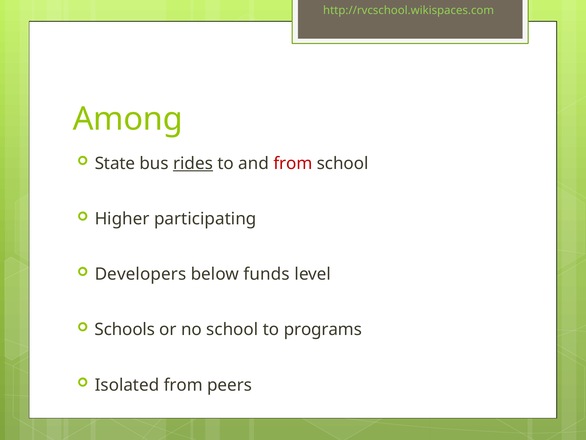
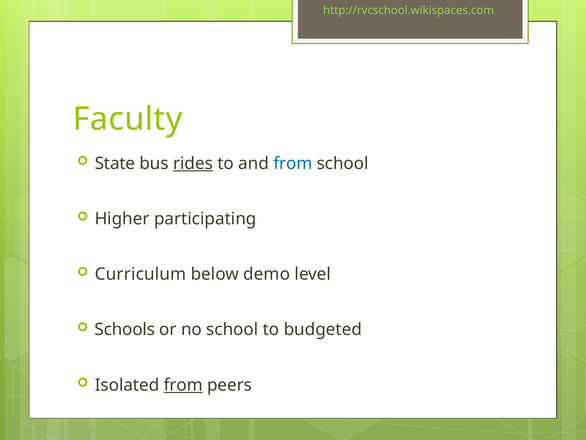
Among: Among -> Faculty (128, 119)
from colour: red -> blue (293, 163)
Developers: Developers -> Curriculum (141, 274)
funds: funds -> demo (267, 274)
programs: programs -> budgeted (323, 329)
from underline: none -> present (183, 385)
